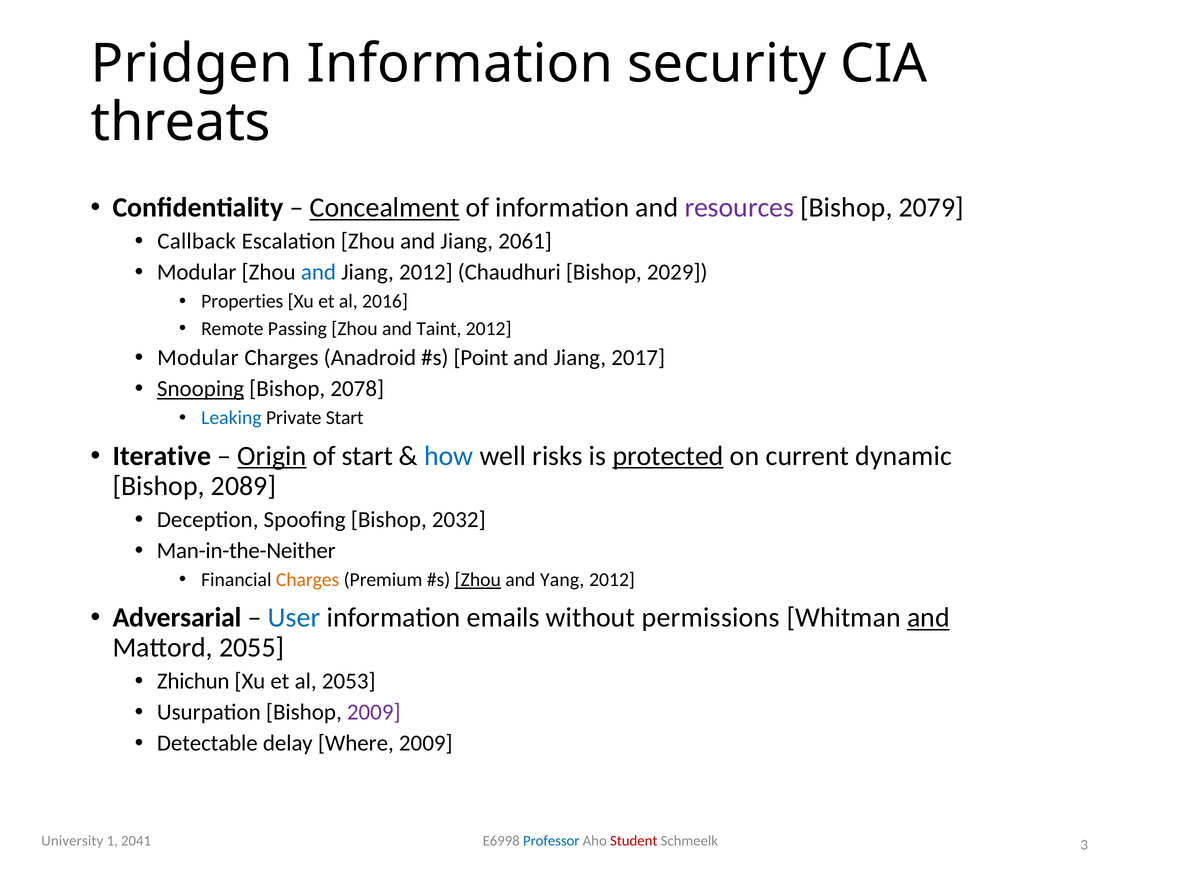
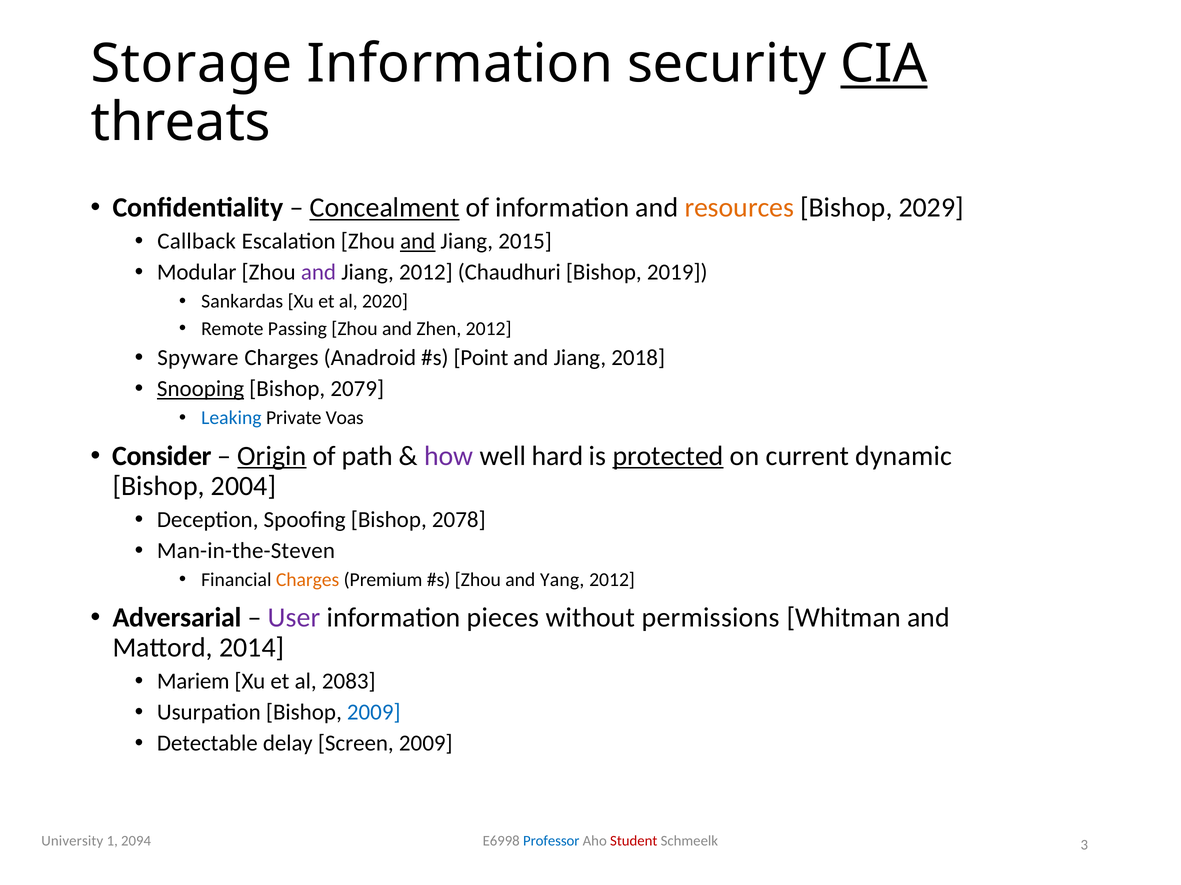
Pridgen: Pridgen -> Storage (191, 64)
CIA underline: none -> present (884, 64)
resources colour: purple -> orange (739, 208)
2079: 2079 -> 2029 (931, 208)
and underline: none -> present (418, 241)
2061: 2061 -> 2015 (525, 241)
and colour: blue -> purple (318, 272)
2029: 2029 -> 2019 (677, 272)
Properties: Properties -> Sankardas (242, 302)
2016: 2016 -> 2020 (385, 302)
Taint: Taint -> Zhen (439, 329)
Modular: Modular -> Spyware (198, 358)
2017: 2017 -> 2018 (638, 358)
2078: 2078 -> 2079 (357, 389)
Private Start: Start -> Voas (345, 418)
Iterative: Iterative -> Consider (162, 456)
of start: start -> path (367, 456)
how colour: blue -> purple (449, 456)
risks: risks -> hard (558, 456)
2089: 2089 -> 2004 (244, 486)
2032: 2032 -> 2078 (459, 520)
Man-in-the-Neither: Man-in-the-Neither -> Man-in-the-Steven (246, 551)
Zhou underline: present -> none (478, 580)
User colour: blue -> purple (294, 618)
emails: emails -> pieces (503, 618)
and underline: present -> none (928, 618)
2055: 2055 -> 2014 (252, 648)
Zhichun: Zhichun -> Mariem (193, 682)
2053: 2053 -> 2083 (349, 682)
2009 colour: purple -> blue (374, 713)
Where: Where -> Screen (356, 744)
2041: 2041 -> 2094 (136, 841)
